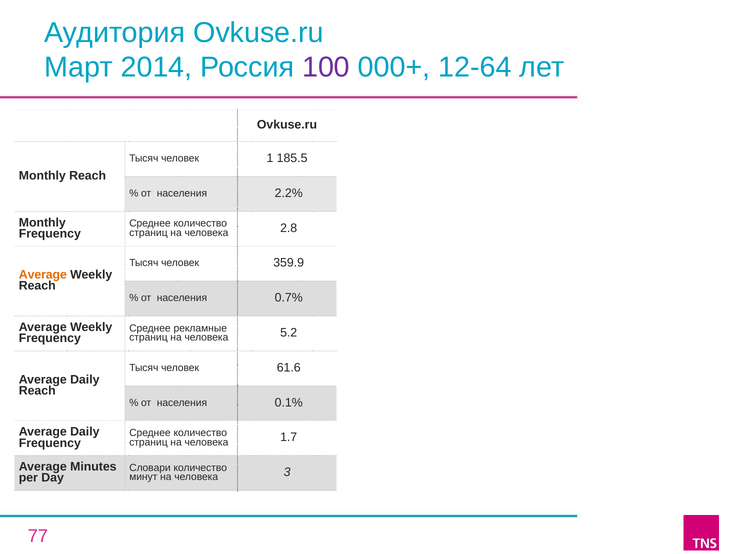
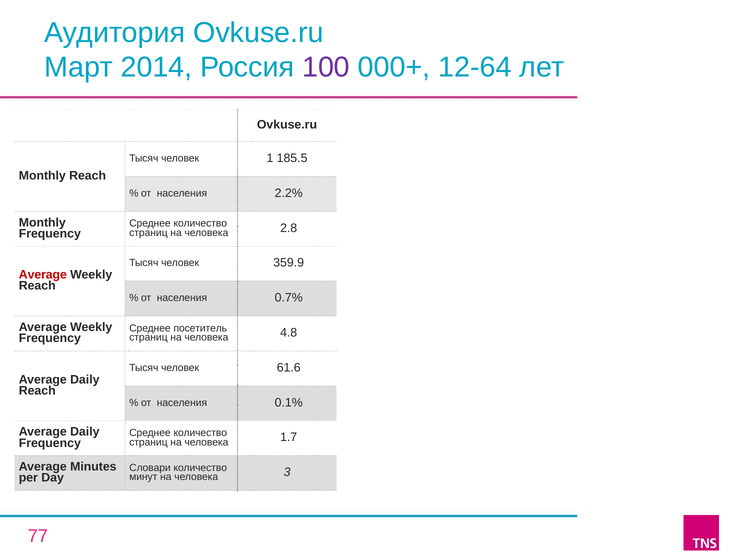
Average colour: orange -> red (43, 275)
рекламные: рекламные -> посетитель (200, 328)
5.2: 5.2 -> 4.8 (289, 332)
